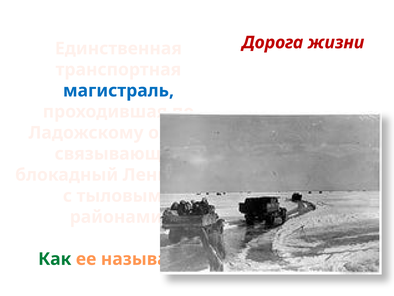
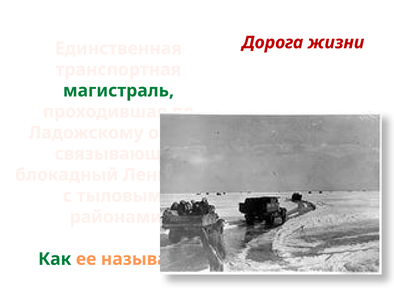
магистраль colour: blue -> green (118, 91)
